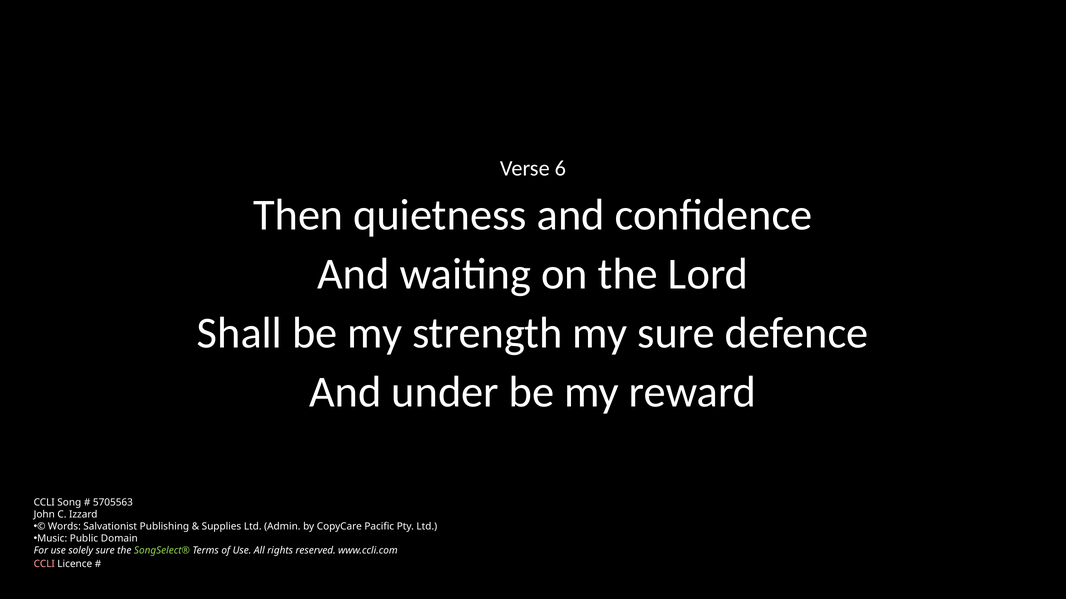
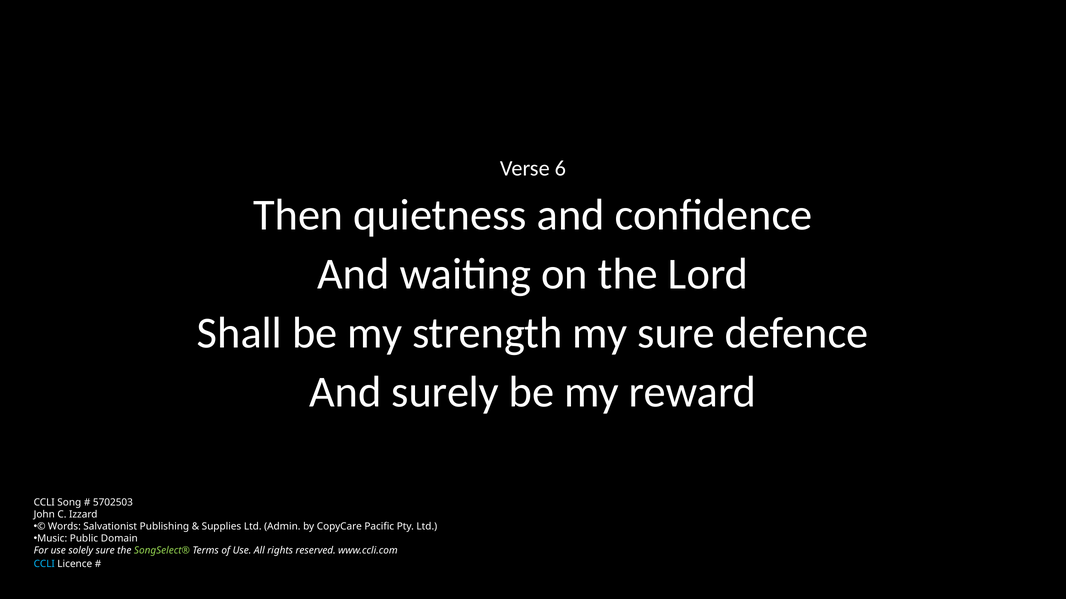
under: under -> surely (445, 393)
5705563: 5705563 -> 5702503 (113, 503)
CCLI colour: pink -> light blue (44, 565)
